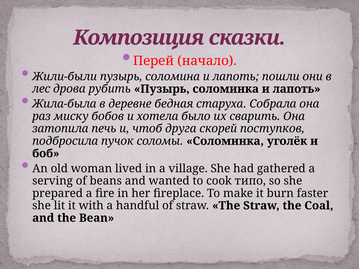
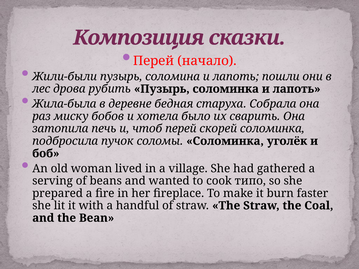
чтоб друга: друга -> перей (181, 129)
скорей поступков: поступков -> соломинка (272, 129)
